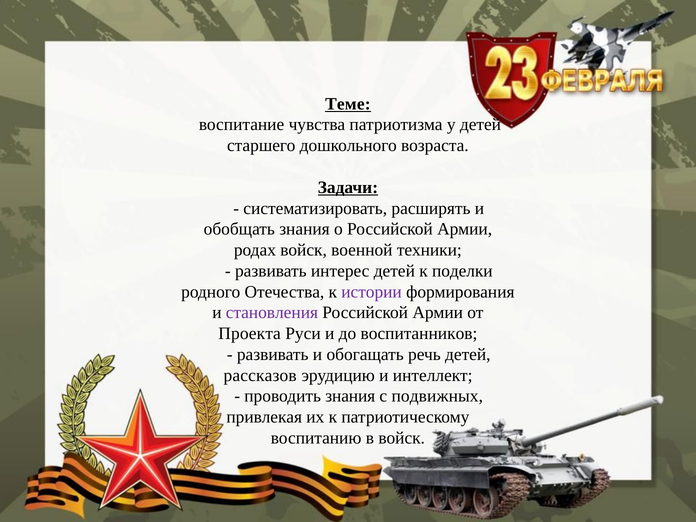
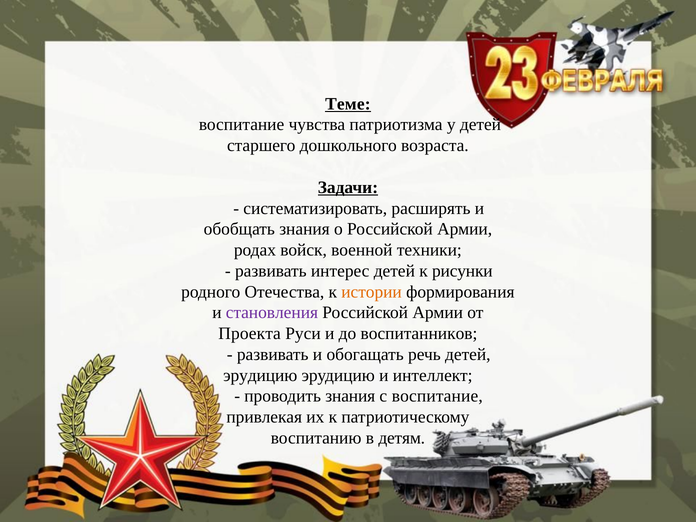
поделки: поделки -> рисунки (462, 271)
истории colour: purple -> orange (372, 292)
рассказов: рассказов -> эрудицию (260, 375)
с подвижных: подвижных -> воспитание (437, 396)
в войск: войск -> детям (402, 438)
